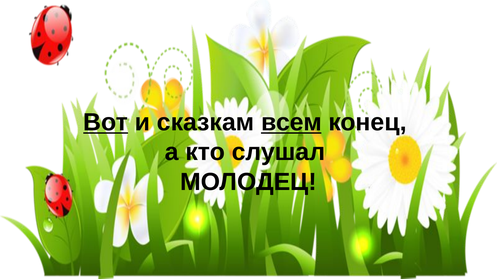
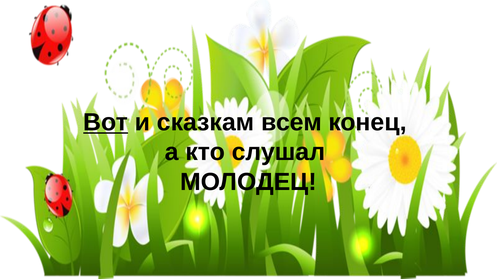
всем underline: present -> none (291, 123)
